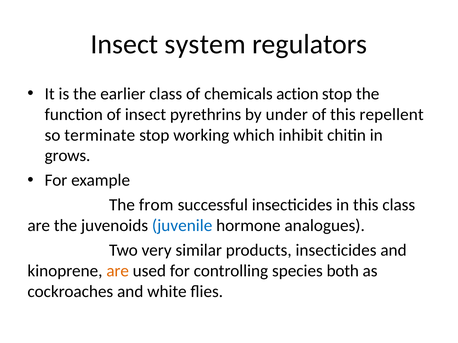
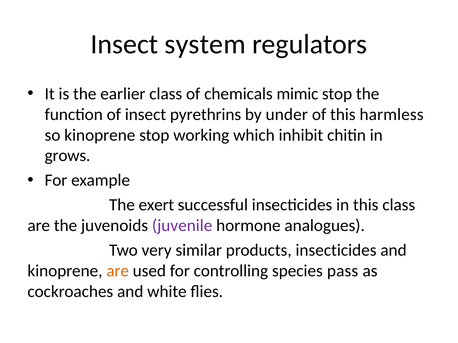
action: action -> mimic (297, 94)
repellent: repellent -> harmless (392, 115)
so terminate: terminate -> kinoprene (100, 135)
from: from -> exert (156, 205)
juvenile colour: blue -> purple (182, 226)
both: both -> pass (343, 271)
